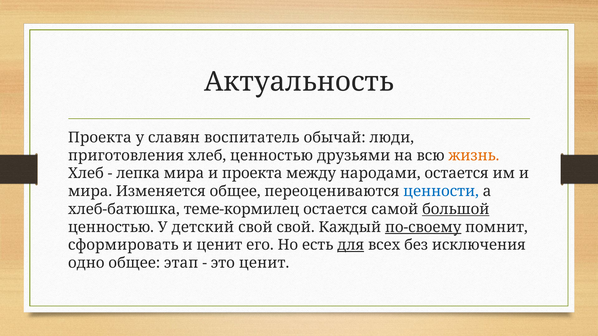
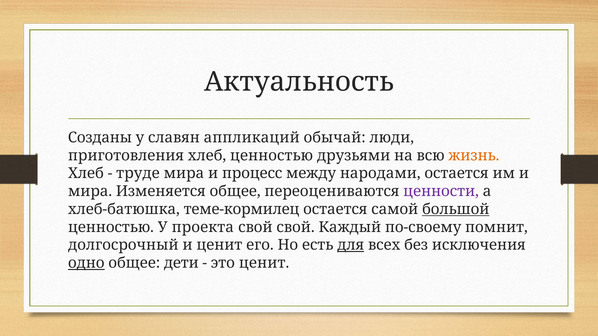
Проекта: Проекта -> Созданы (100, 138)
воспитатель: воспитатель -> аппликаций (252, 138)
лепка: лепка -> труде (138, 174)
и проекта: проекта -> процесс (252, 174)
ценности colour: blue -> purple (441, 192)
детский: детский -> проекта (203, 227)
по-своему underline: present -> none (423, 227)
сформировать: сформировать -> долгосрочный (123, 245)
одно underline: none -> present (86, 263)
этап: этап -> дети (181, 263)
